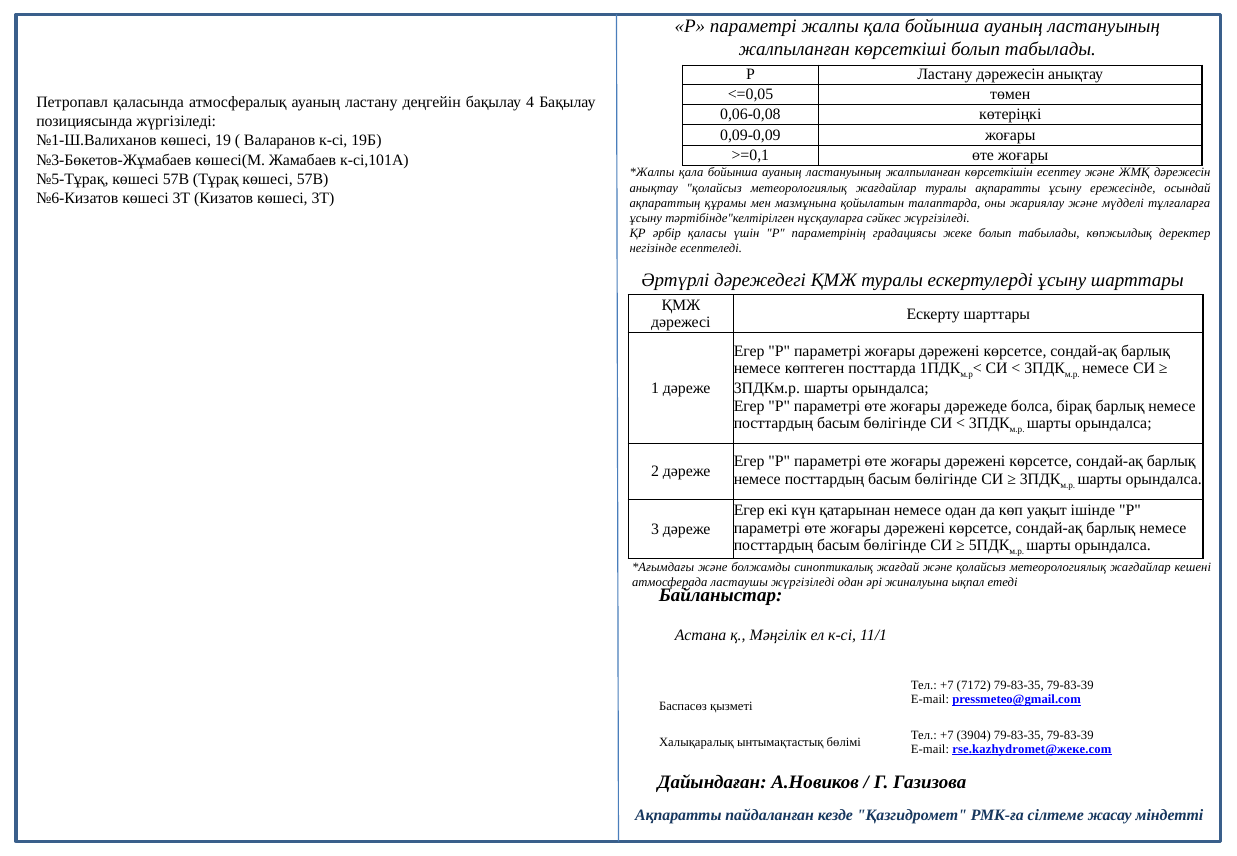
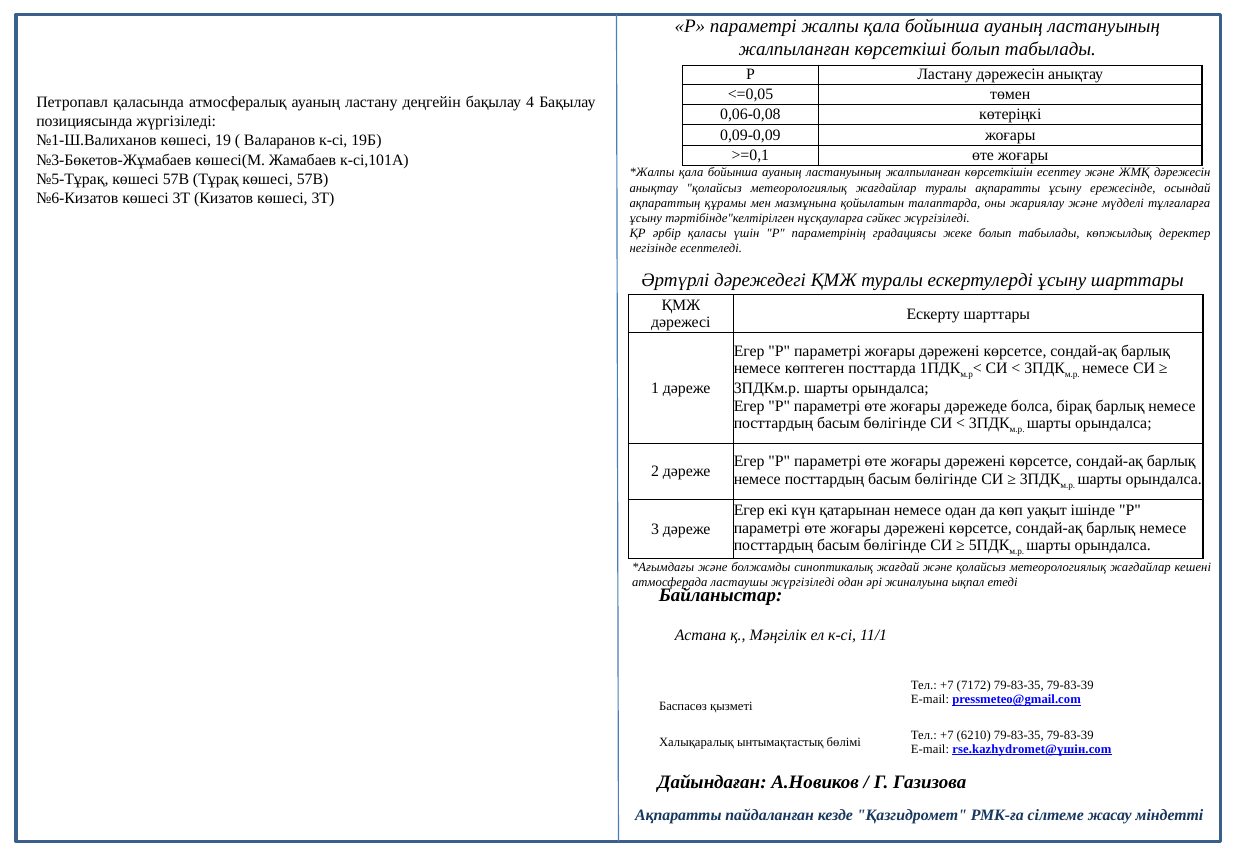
3904: 3904 -> 6210 (974, 735)
rse.kazhydromet@жеке.com: rse.kazhydromet@жеке.com -> rse.kazhydromet@үшін.com (1032, 749)
